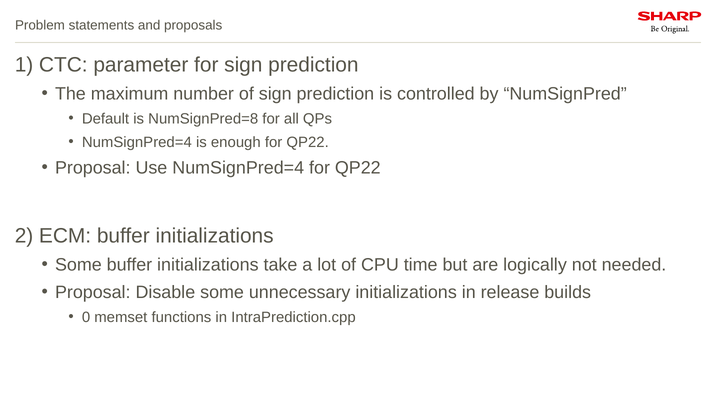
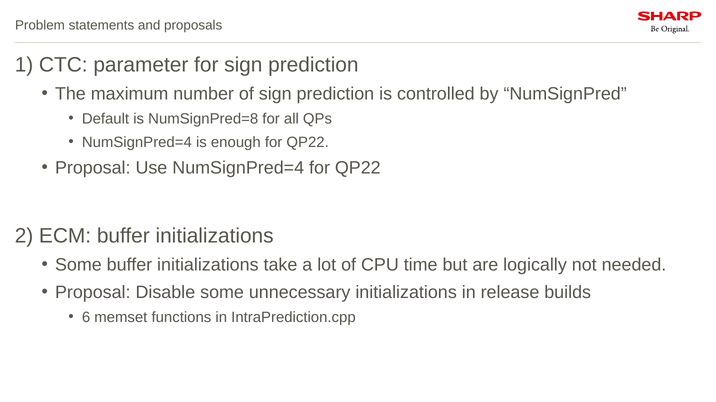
0: 0 -> 6 (86, 318)
